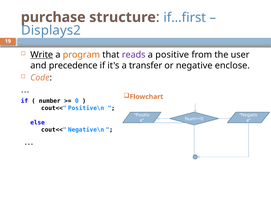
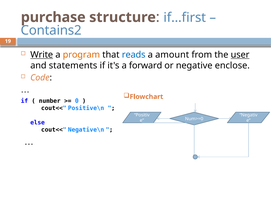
Displays2: Displays2 -> Contains2 (51, 30)
reads colour: purple -> blue (134, 55)
positive: positive -> amount (172, 55)
user underline: none -> present (240, 55)
precedence: precedence -> statements (73, 66)
transfer: transfer -> forward (146, 66)
